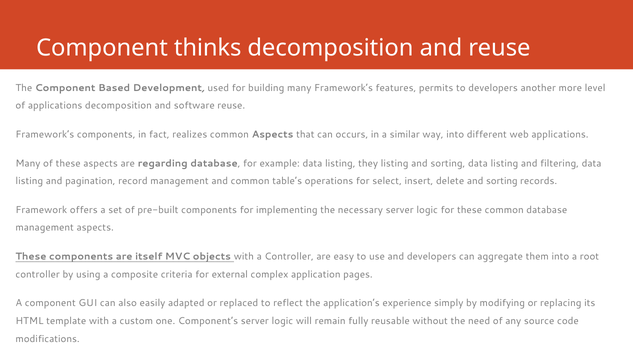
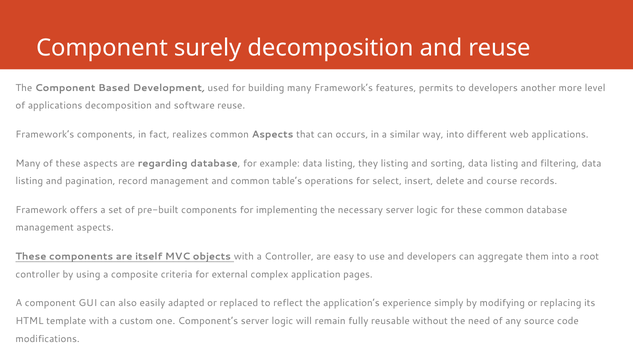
thinks: thinks -> surely (208, 48)
delete and sorting: sorting -> course (502, 181)
